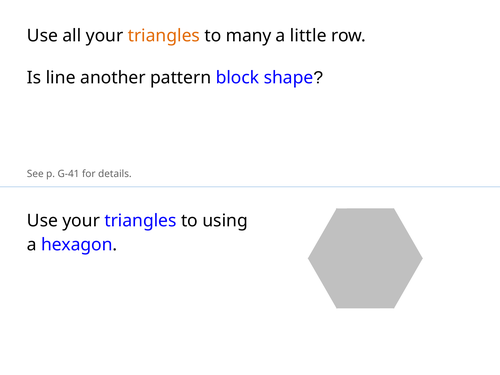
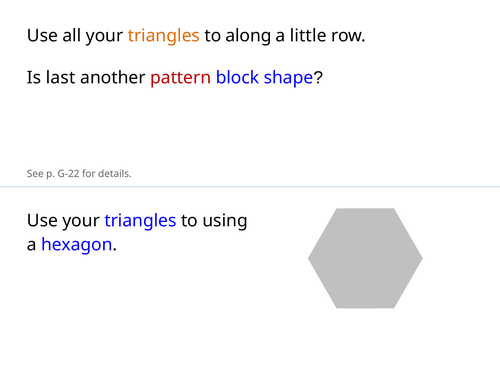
many: many -> along (249, 36)
line: line -> last (61, 78)
pattern colour: black -> red (181, 78)
G-41: G-41 -> G-22 (68, 174)
